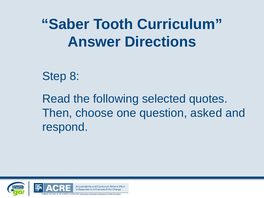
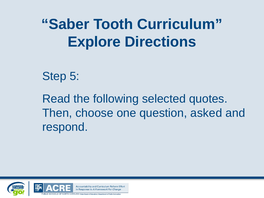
Answer: Answer -> Explore (94, 42)
8: 8 -> 5 (75, 76)
